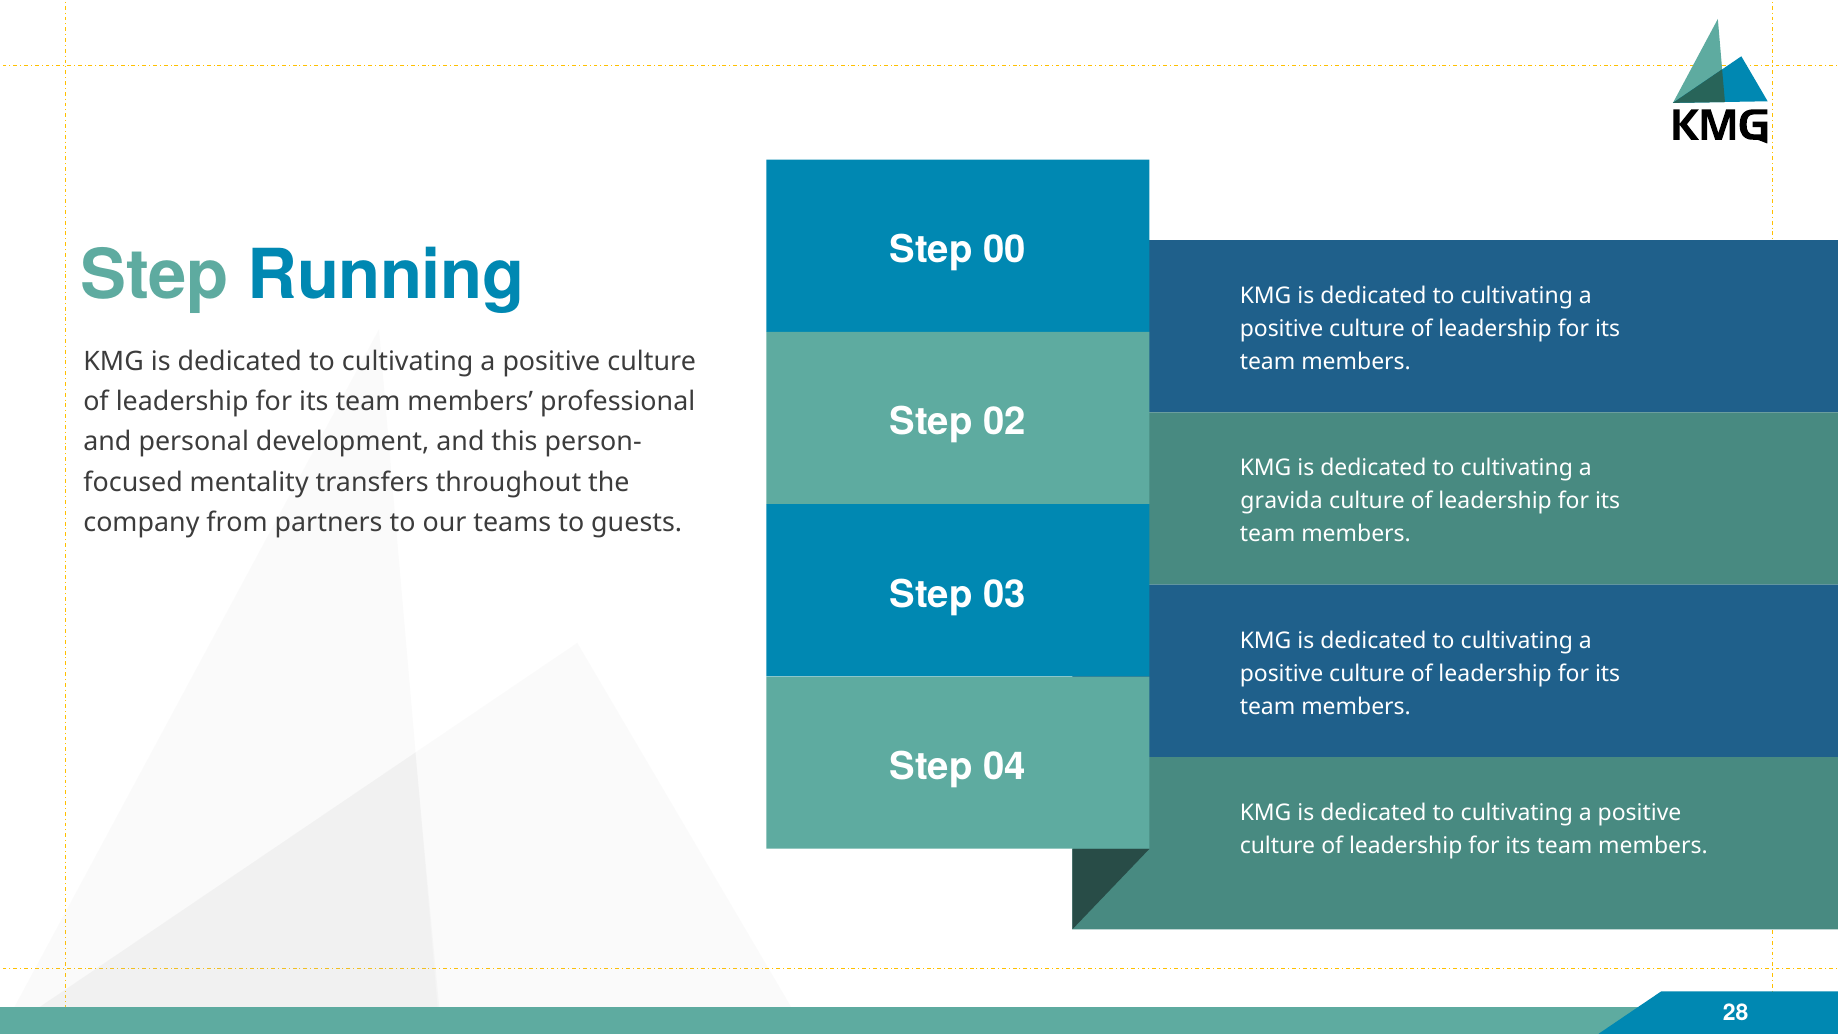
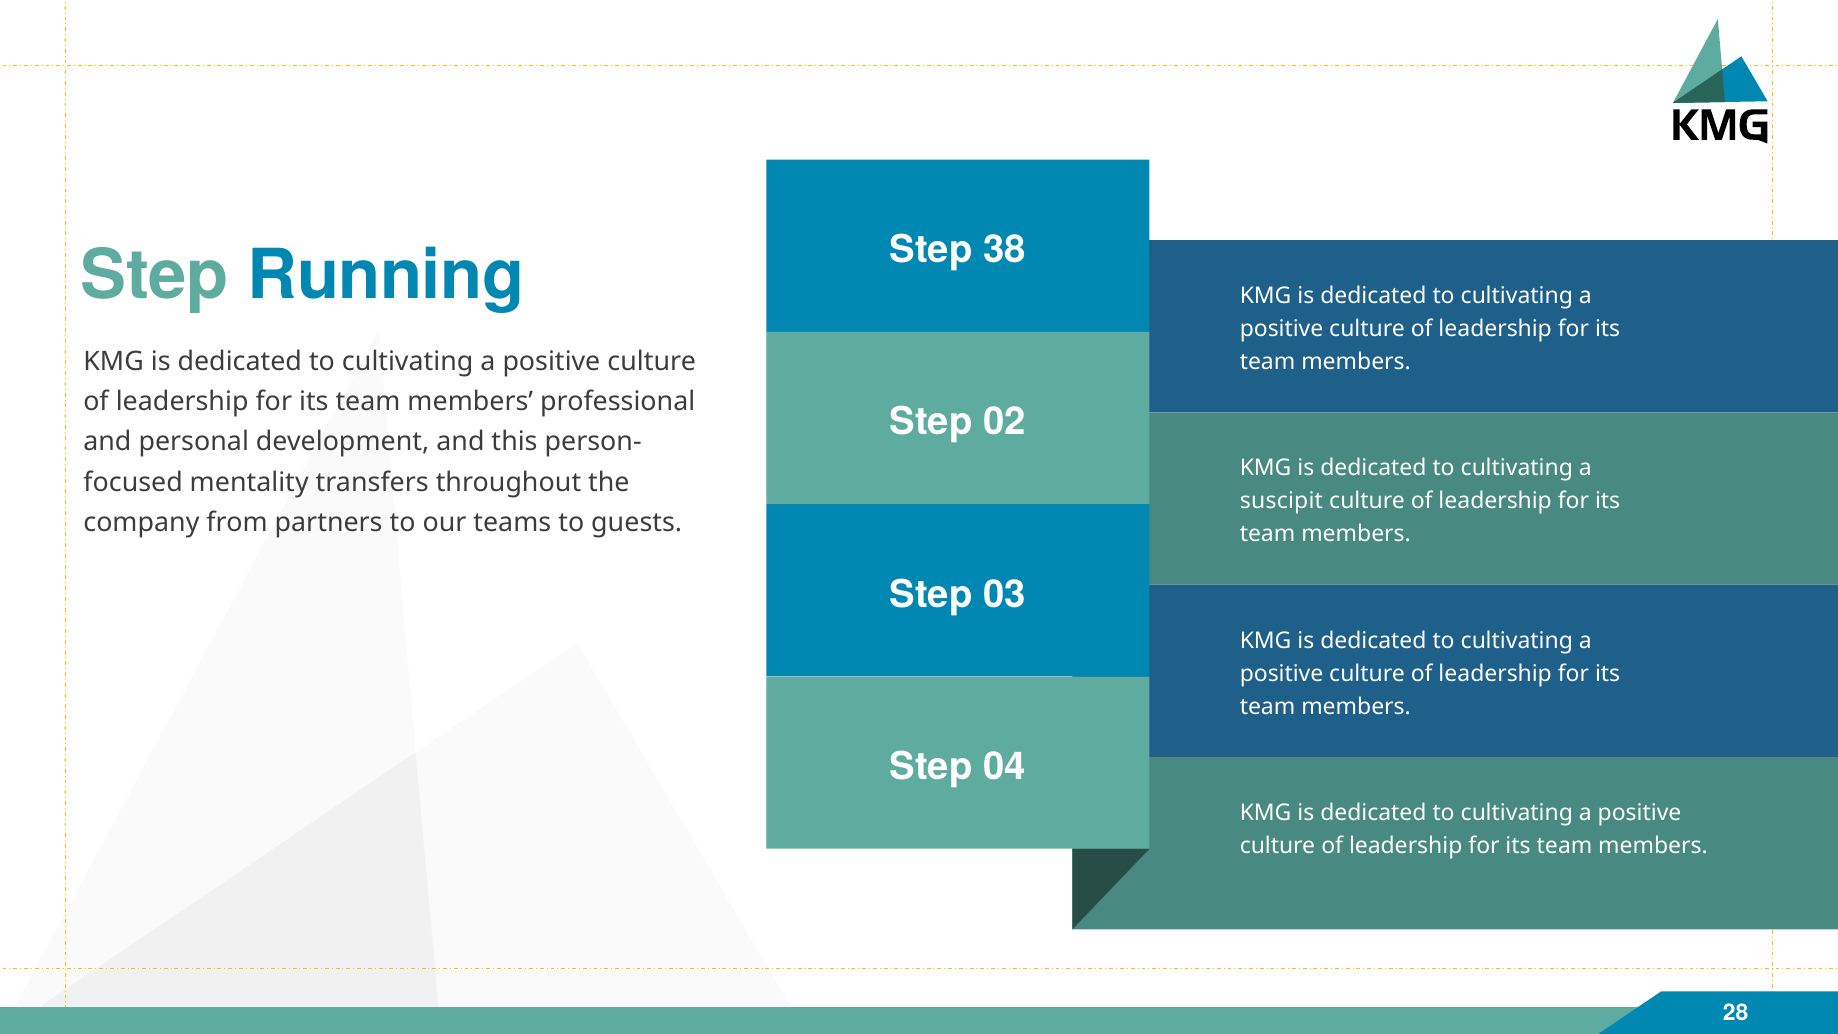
00: 00 -> 38 (1004, 250)
gravida: gravida -> suscipit (1281, 501)
